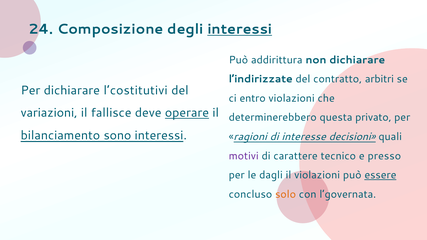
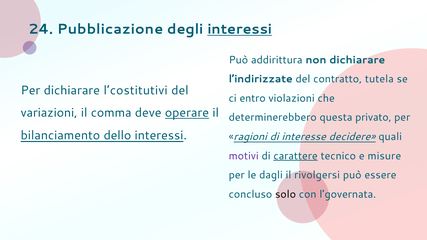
Composizione: Composizione -> Pubblicazione (110, 29)
arbitri: arbitri -> tutela (379, 79)
fallisce: fallisce -> comma (111, 113)
sono: sono -> dello (117, 135)
decisioni: decisioni -> decidere (352, 137)
carattere underline: none -> present (296, 156)
presso: presso -> misure (384, 156)
il violazioni: violazioni -> rivolgersi (317, 175)
essere underline: present -> none (380, 175)
solo colour: orange -> black (286, 194)
